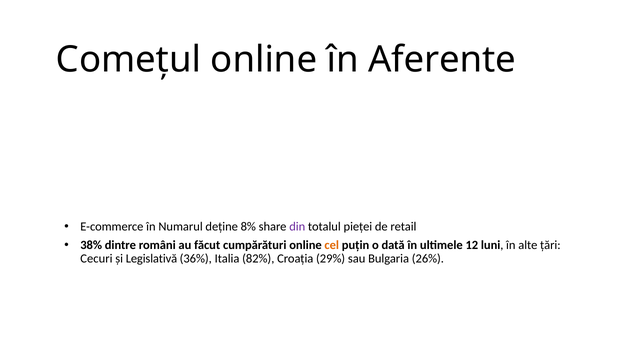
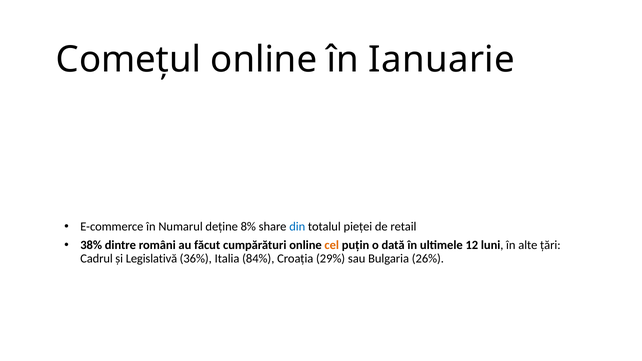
Aferente: Aferente -> Ianuarie (442, 60)
din colour: purple -> blue (297, 227)
Cecuri: Cecuri -> Cadrul (97, 259)
82%: 82% -> 84% (258, 259)
